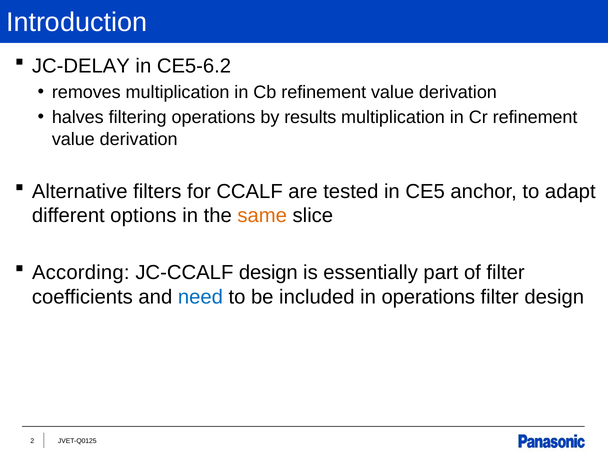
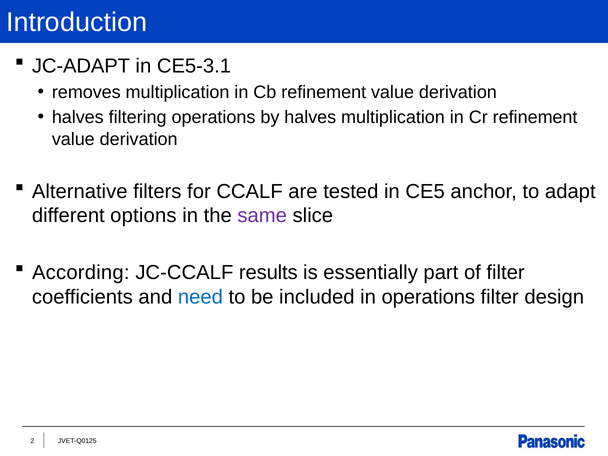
JC-DELAY: JC-DELAY -> JC-ADAPT (81, 66)
CE5-6.2: CE5-6.2 -> CE5-3.1 (194, 66)
by results: results -> halves (310, 117)
same colour: orange -> purple (262, 216)
JC-CCALF design: design -> results (268, 273)
